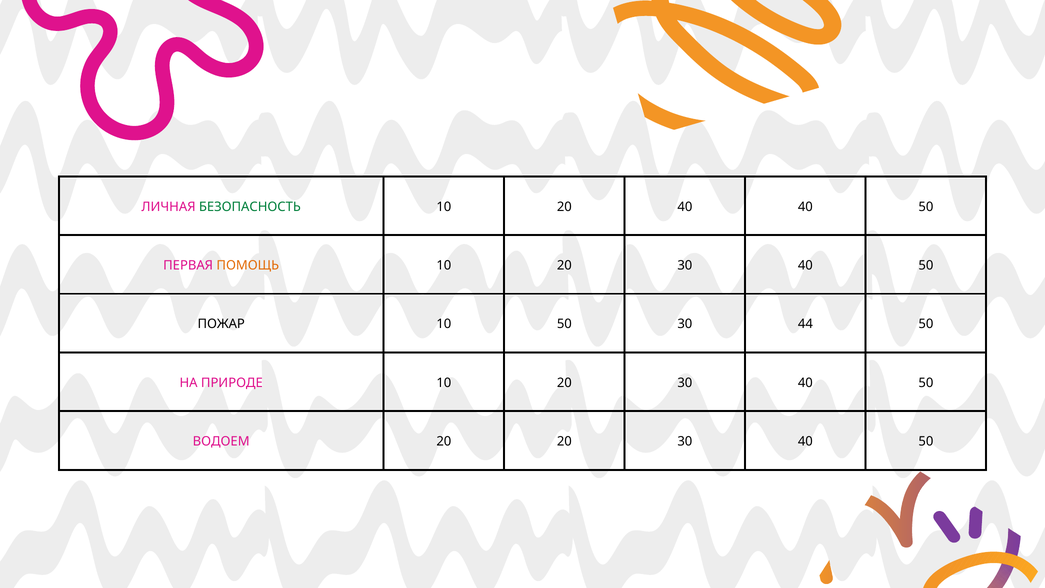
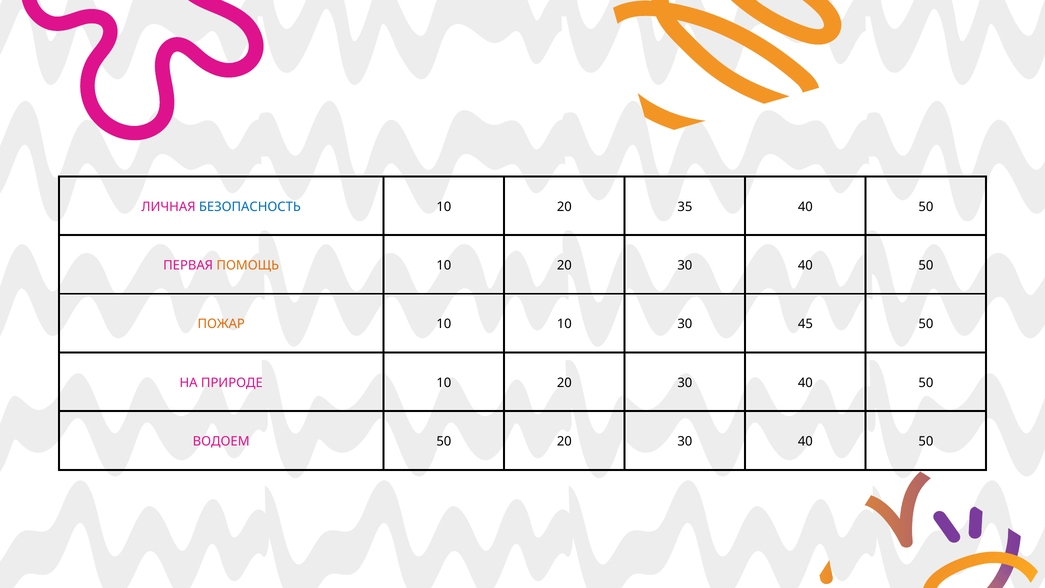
БЕЗОПАСНОСТЬ colour: green -> blue (250, 207)
20 40: 40 -> 35 (685, 207)
ПОЖАР colour: black -> orange (221, 324)
10 50: 50 -> 10 (564, 324)
44: 44 -> 45 (805, 324)
ВОДОЕМ 20: 20 -> 50 (444, 441)
